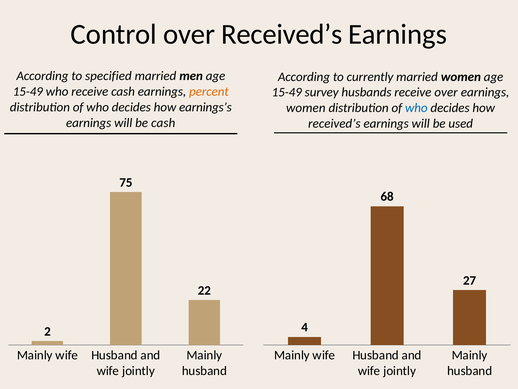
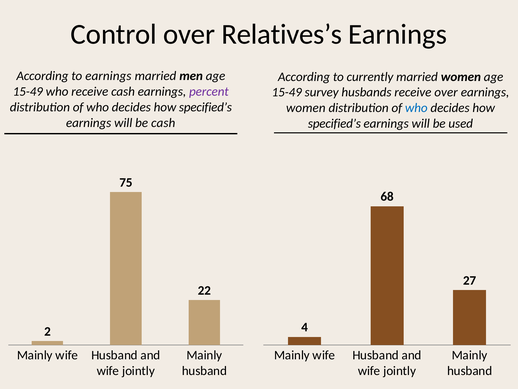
over Received’s: Received’s -> Relatives’s (282, 34)
to specified: specified -> earnings (108, 76)
percent colour: orange -> purple (209, 91)
earnings’s: earnings’s -> specified’s (205, 107)
received’s: received’s -> specified’s (334, 123)
